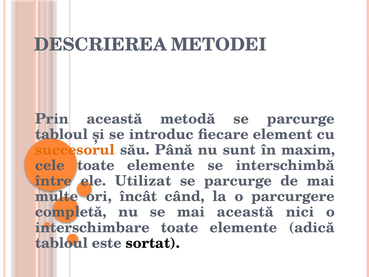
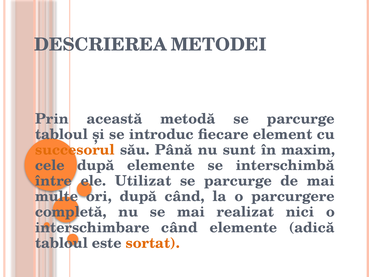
cele toate: toate -> după (96, 165)
ori încât: încât -> după (138, 196)
mai această: această -> realizat (245, 212)
interschimbare toate: toate -> când (179, 227)
sortat colour: black -> orange (153, 243)
